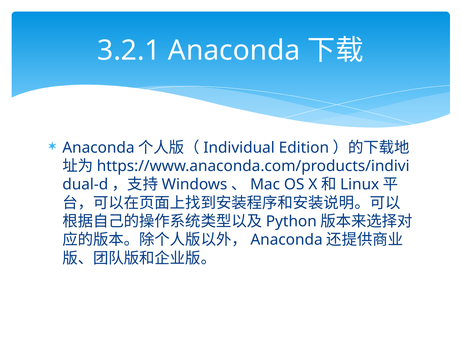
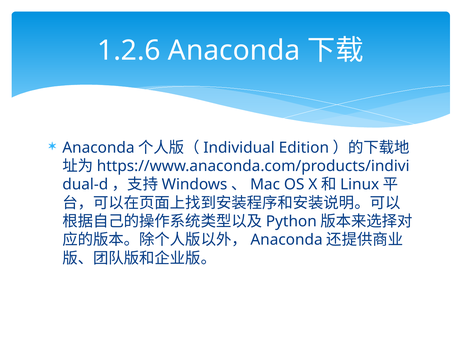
3.2.1: 3.2.1 -> 1.2.6 (129, 51)
